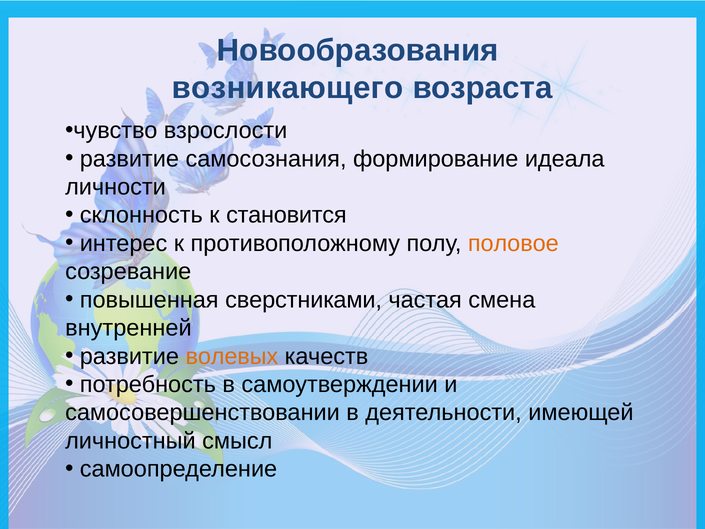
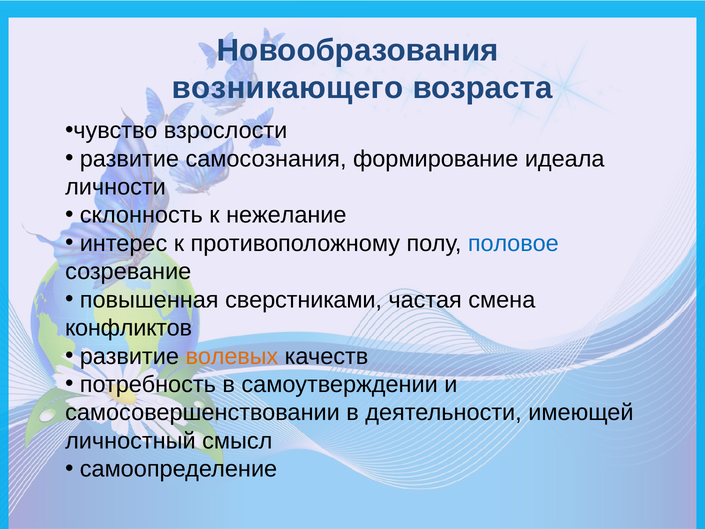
становится: становится -> нежелание (286, 215)
половое colour: orange -> blue (513, 243)
внутренней: внутренней -> конфликтов (129, 328)
